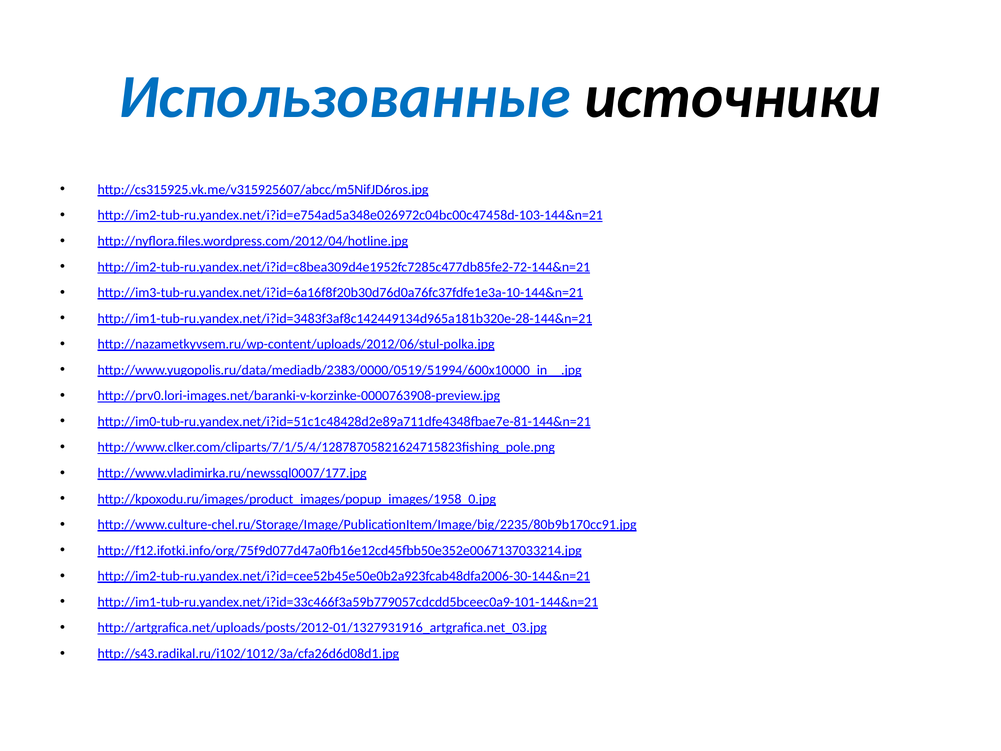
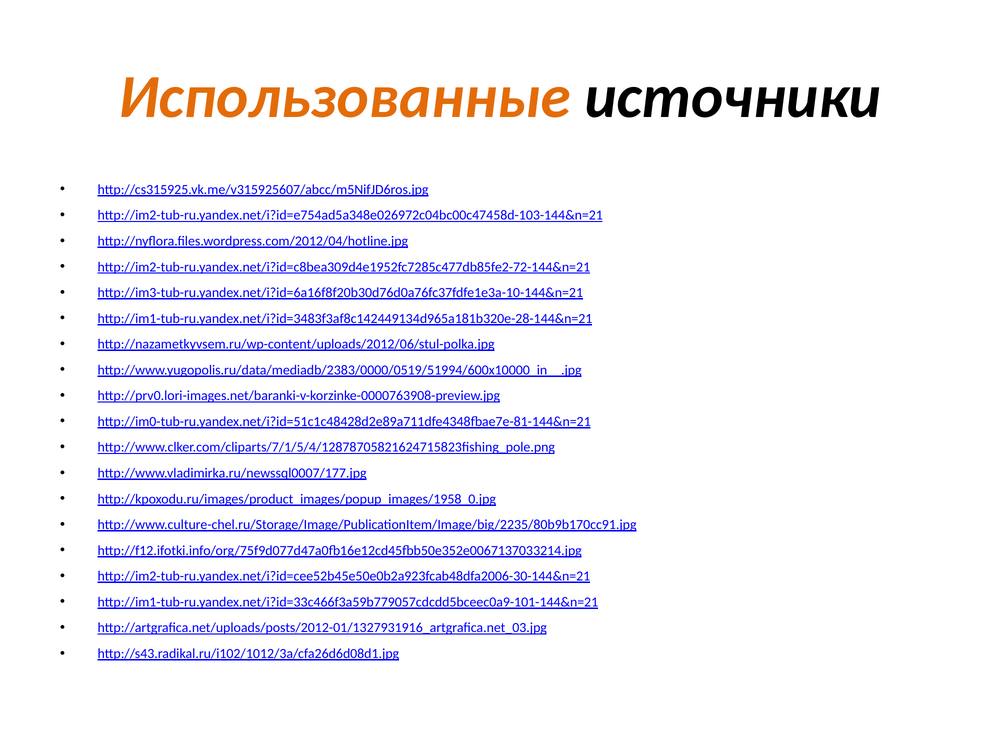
Использованные colour: blue -> orange (345, 97)
